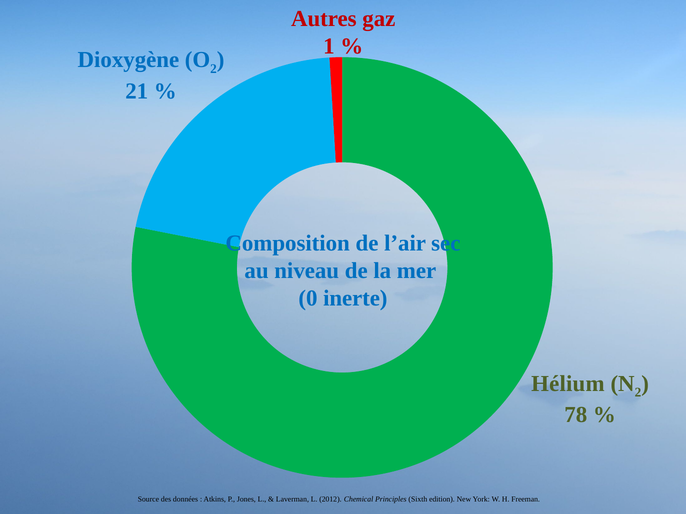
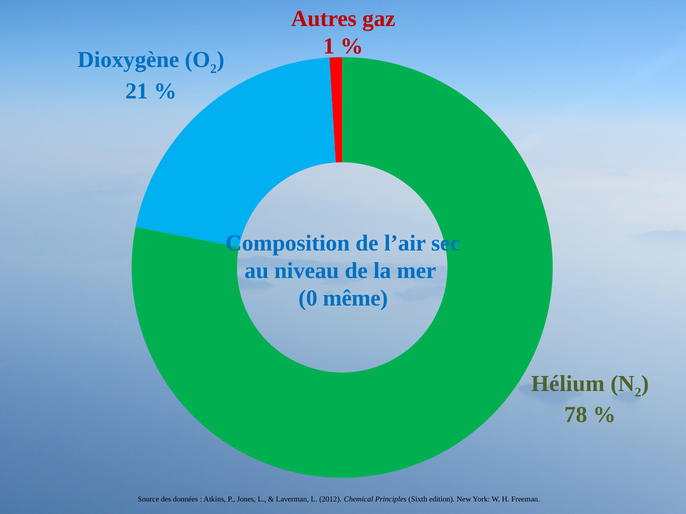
inerte: inerte -> même (355, 298)
